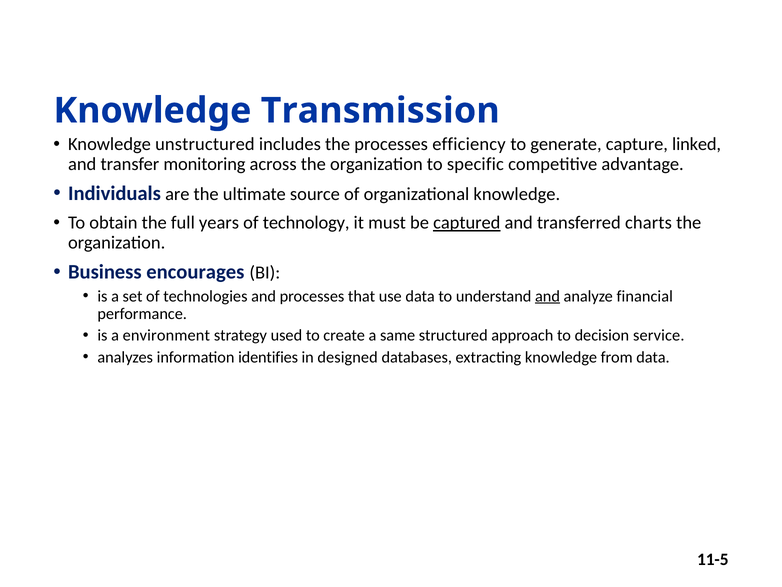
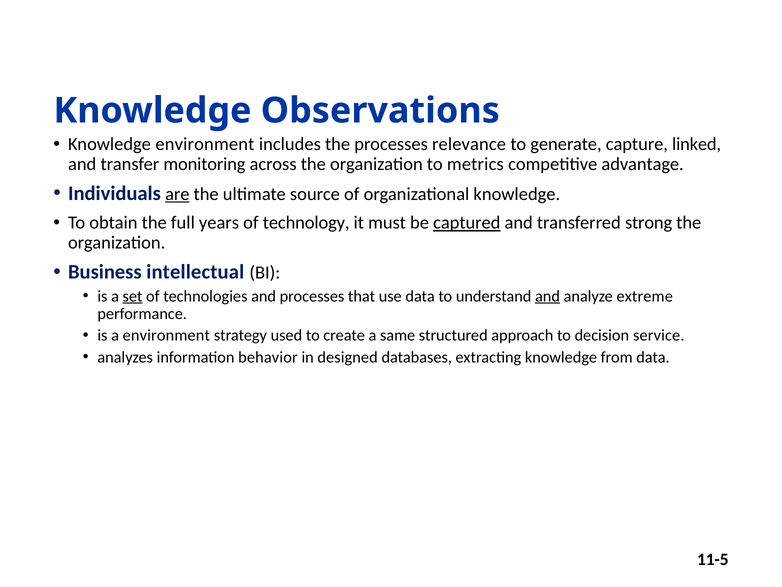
Transmission: Transmission -> Observations (380, 111)
Knowledge unstructured: unstructured -> environment (205, 144)
efficiency: efficiency -> relevance (469, 144)
specific: specific -> metrics (475, 164)
are underline: none -> present (177, 194)
charts: charts -> strong (649, 223)
encourages: encourages -> intellectual (195, 272)
set underline: none -> present (133, 296)
financial: financial -> extreme (645, 296)
identifies: identifies -> behavior (268, 357)
